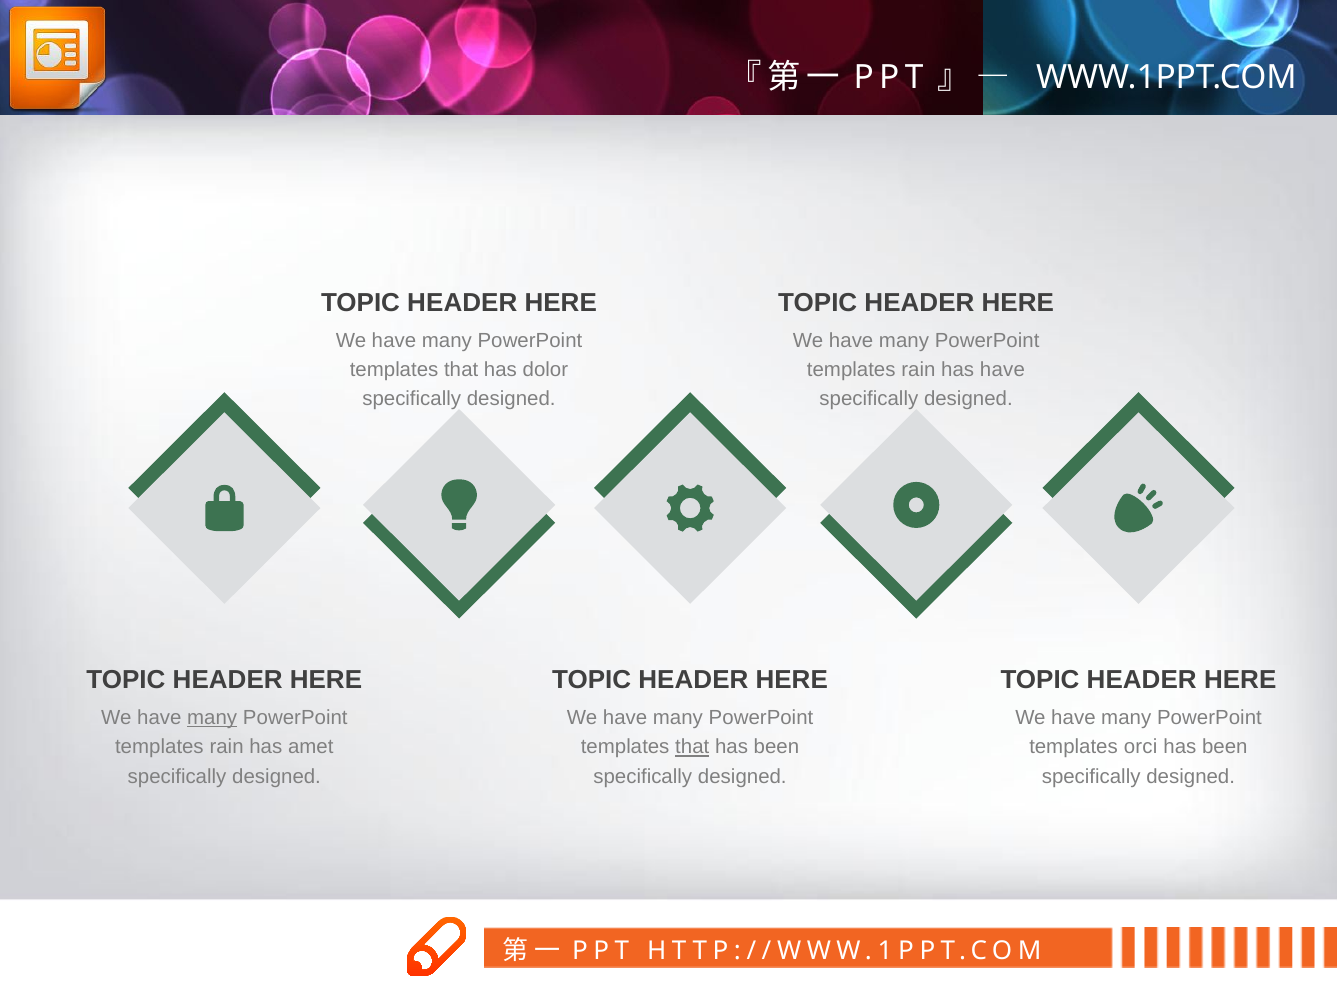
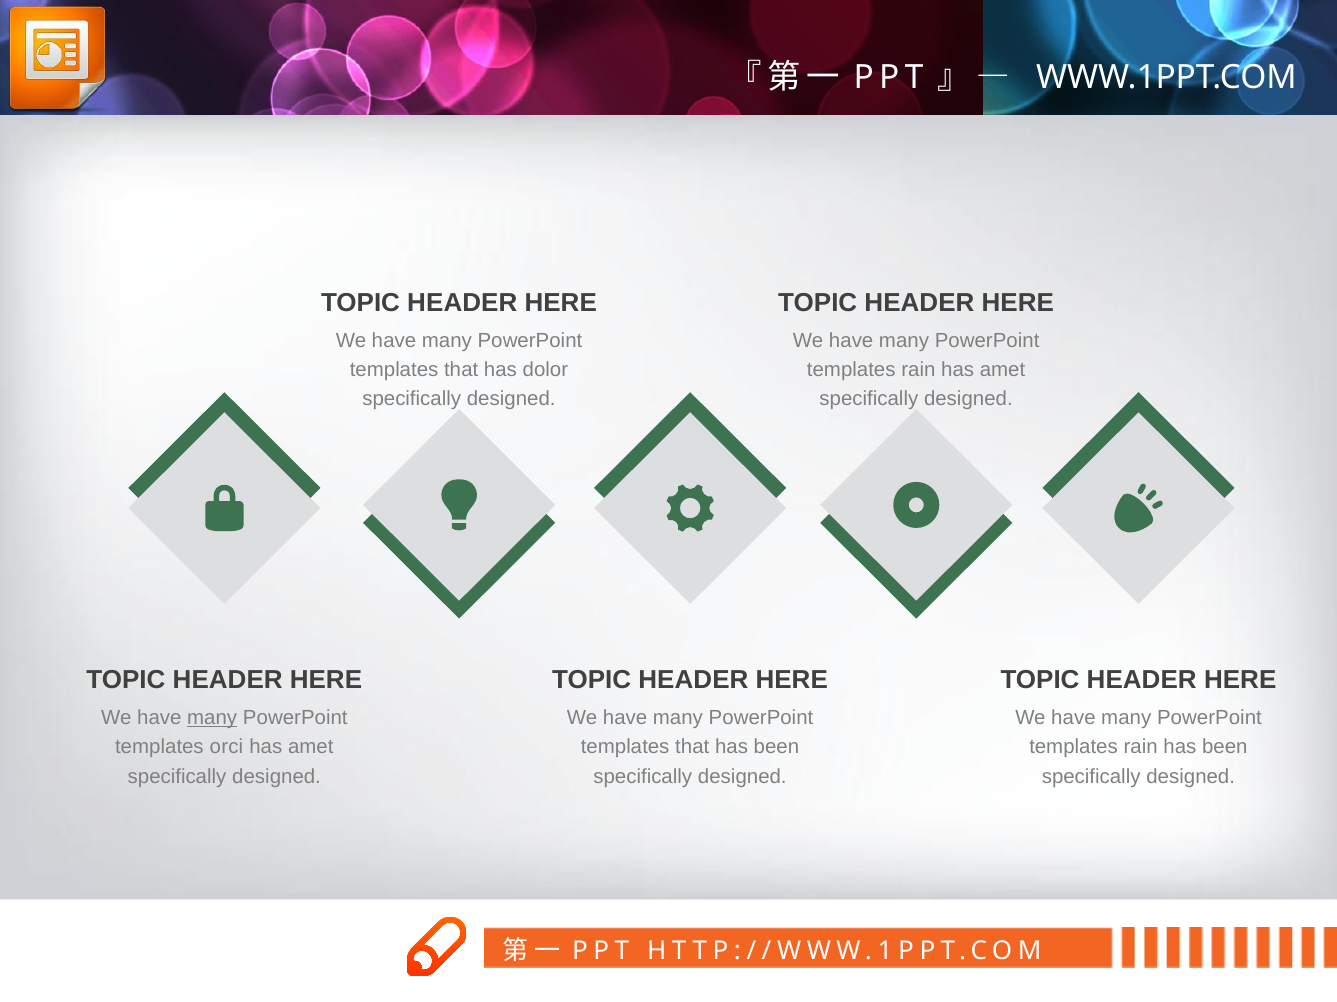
have: have -> amet (1003, 370)
rain: rain -> orci (226, 748)
that underline: present -> none (692, 748)
orci: orci -> rain (1141, 748)
